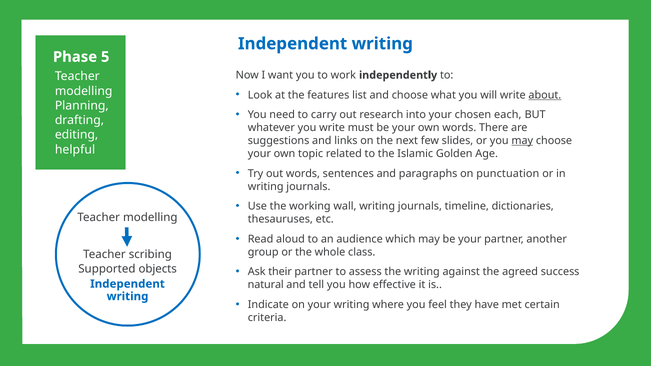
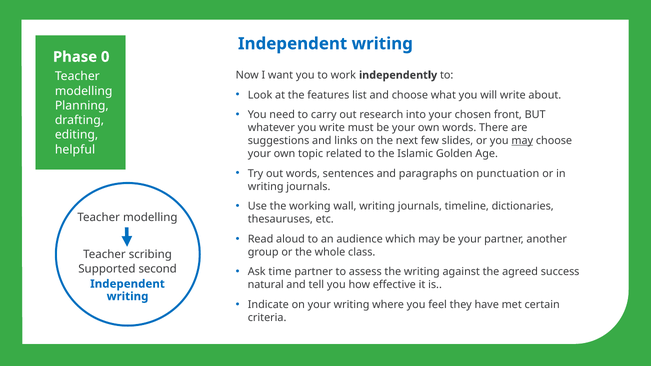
5: 5 -> 0 (105, 57)
about underline: present -> none (545, 95)
each: each -> front (508, 115)
objects: objects -> second (158, 269)
their: their -> time (280, 272)
